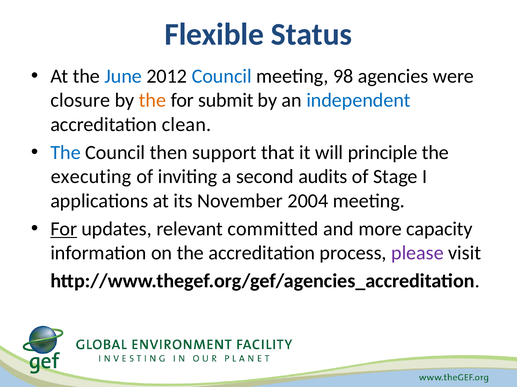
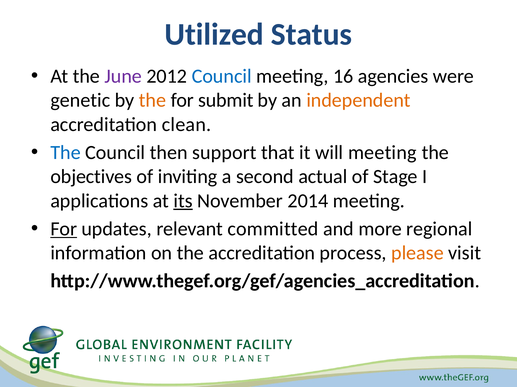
Flexible: Flexible -> Utilized (214, 35)
June colour: blue -> purple (123, 76)
98: 98 -> 16 (343, 76)
closure: closure -> genetic (80, 101)
independent colour: blue -> orange (358, 101)
will principle: principle -> meeting (382, 153)
executing: executing -> objectives (91, 177)
audits: audits -> actual (323, 177)
its underline: none -> present (183, 201)
2004: 2004 -> 2014 (308, 201)
capacity: capacity -> regional (439, 229)
please colour: purple -> orange (417, 253)
